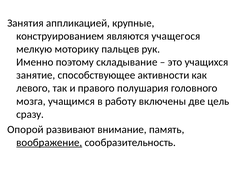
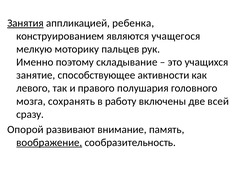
Занятия underline: none -> present (25, 23)
крупные: крупные -> ребенка (133, 23)
учащимся: учащимся -> сохранять (71, 101)
цель: цель -> всей (218, 101)
